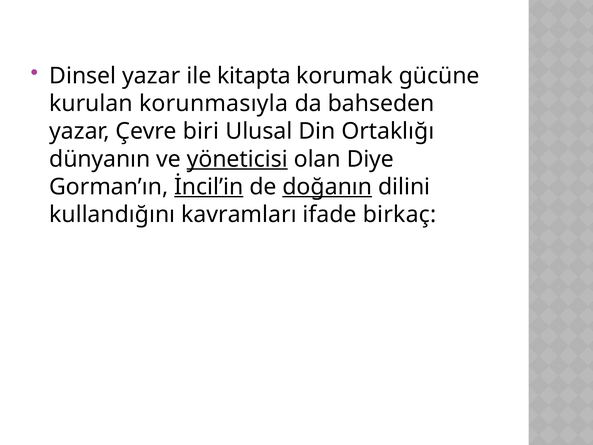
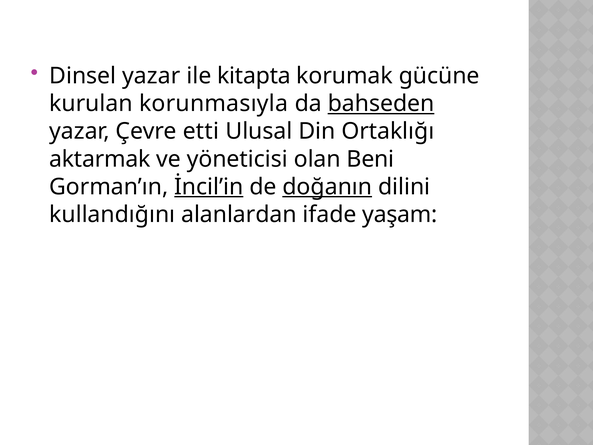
bahseden underline: none -> present (381, 104)
biri: biri -> etti (201, 131)
dünyanın: dünyanın -> aktarmak (100, 159)
yöneticisi underline: present -> none (237, 159)
Diye: Diye -> Beni (370, 159)
kavramları: kavramları -> alanlardan (239, 214)
birkaç: birkaç -> yaşam (400, 214)
